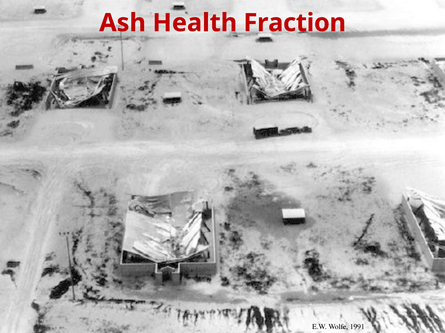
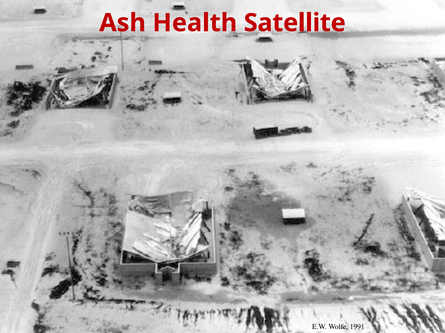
Fraction: Fraction -> Satellite (295, 23)
